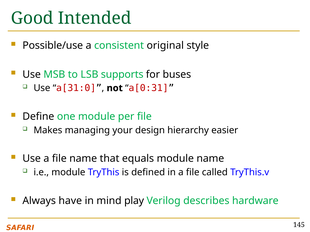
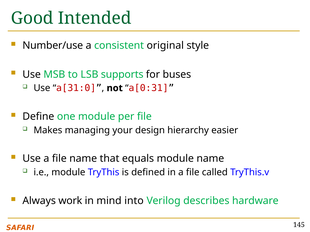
Possible/use: Possible/use -> Number/use (53, 46)
have: have -> work (70, 201)
play: play -> into (134, 201)
